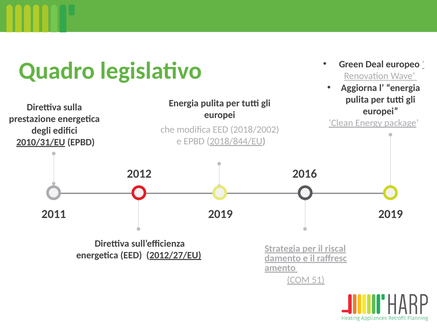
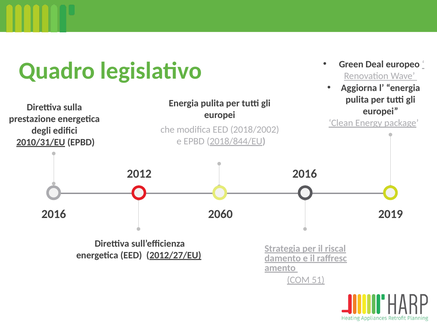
2011: 2011 -> 2016 (54, 214)
2019: 2019 -> 2060 (220, 214)
